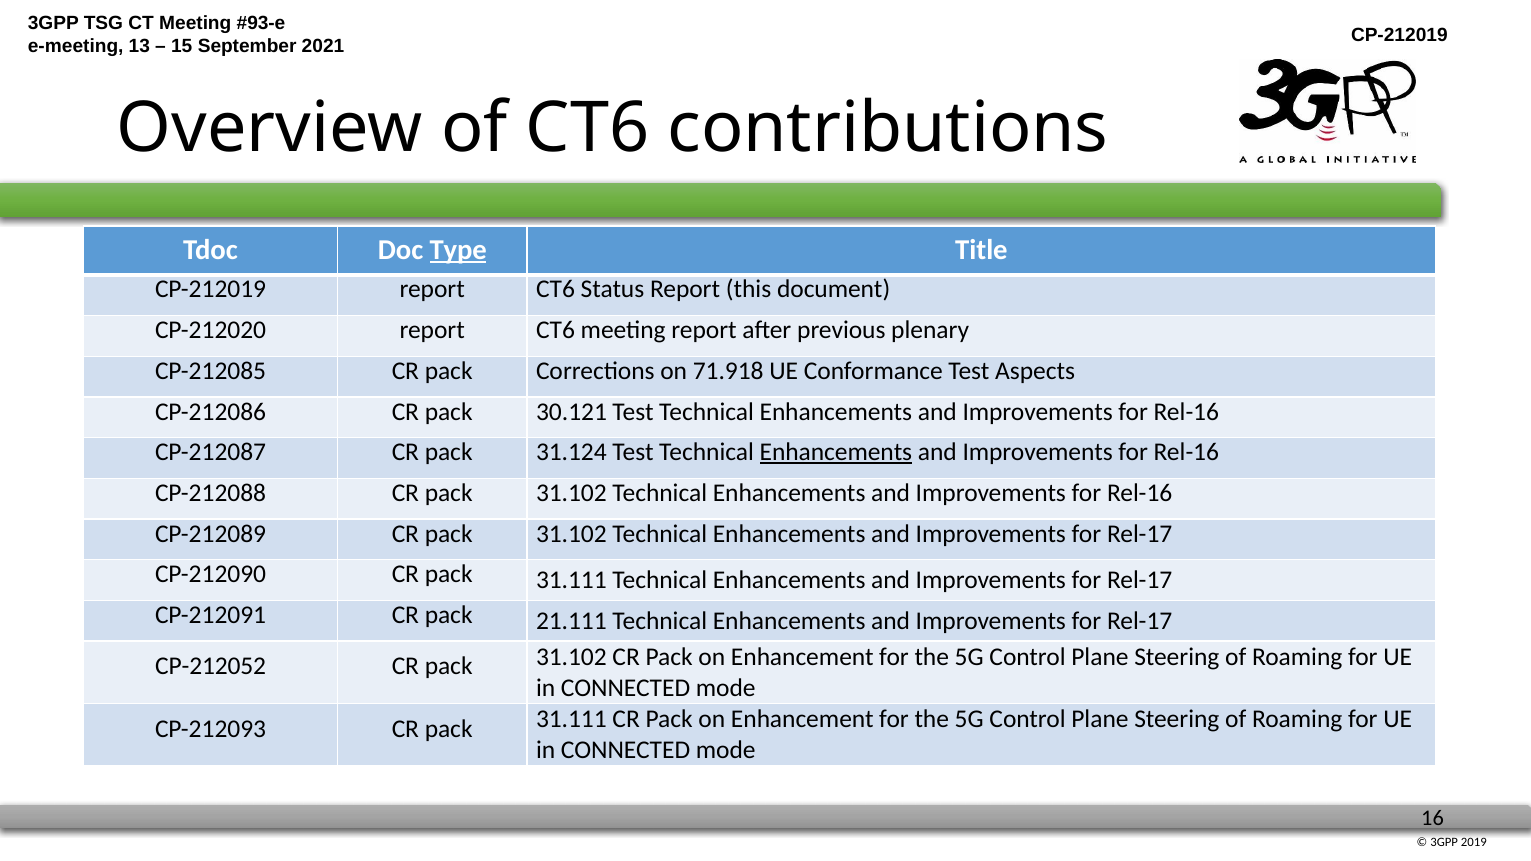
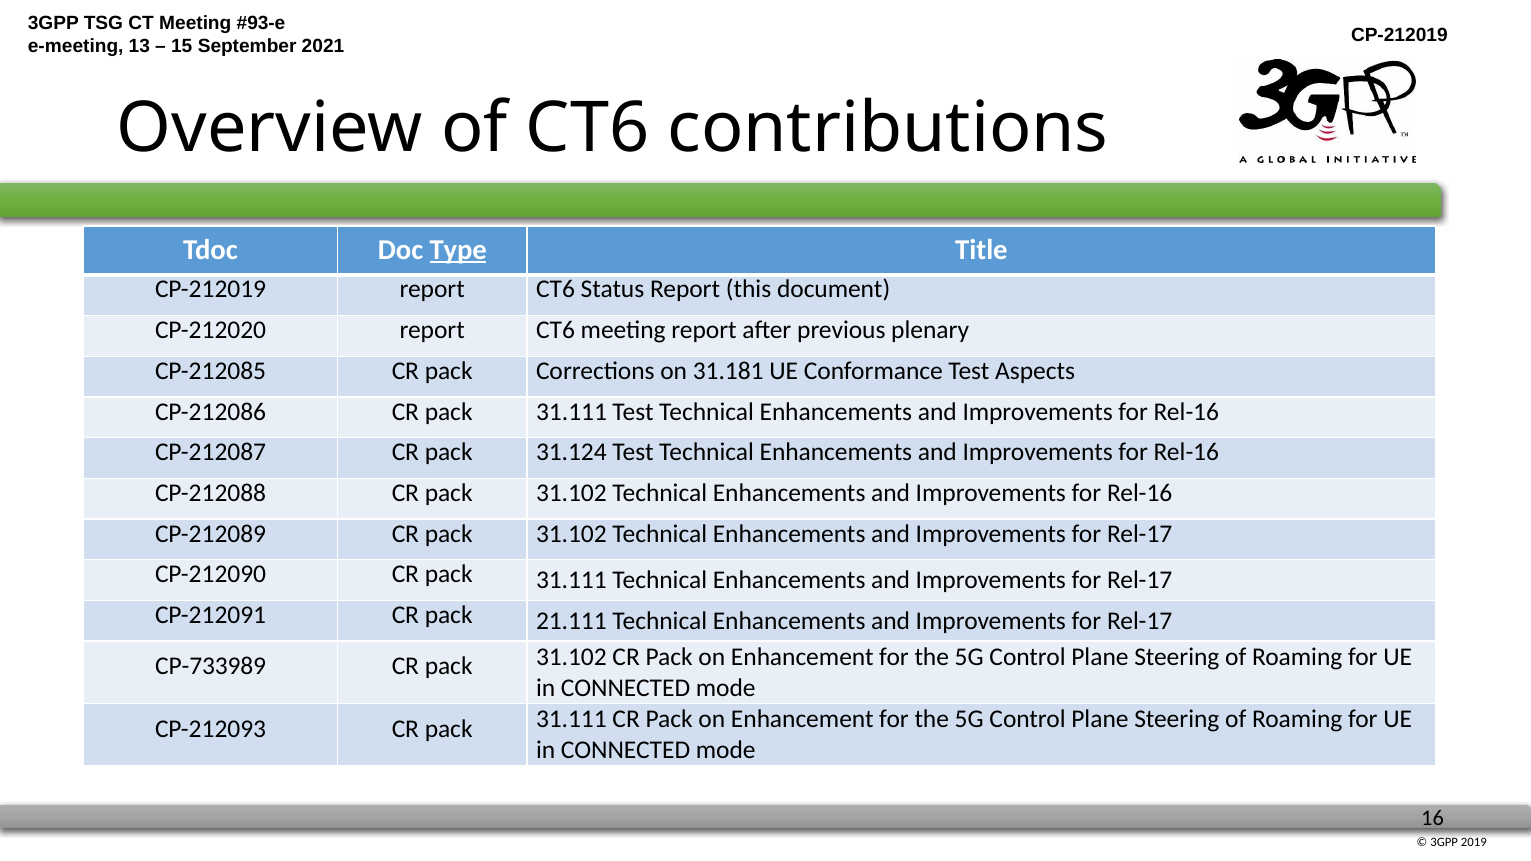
71.918: 71.918 -> 31.181 (728, 371)
CP-212086 CR pack 30.121: 30.121 -> 31.111 (572, 412)
Enhancements underline: present -> none (836, 452)
CP-212052: CP-212052 -> CP-733989 (211, 667)
